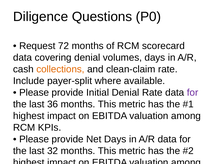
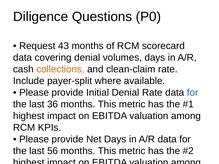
72: 72 -> 43 (64, 46)
for colour: purple -> blue (193, 93)
32: 32 -> 56 (53, 151)
